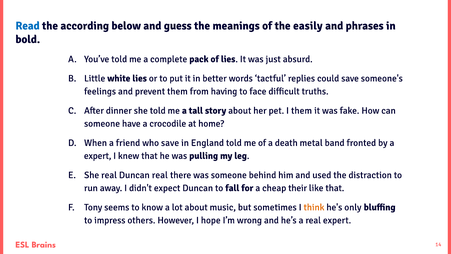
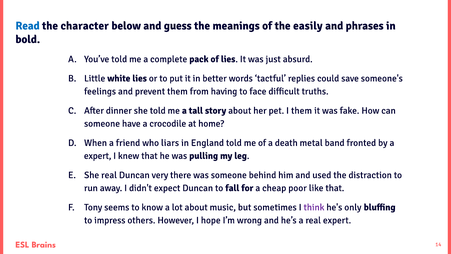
according: according -> character (85, 26)
who save: save -> liars (170, 143)
Duncan real: real -> very (160, 175)
their: their -> poor (298, 188)
think colour: orange -> purple (314, 207)
